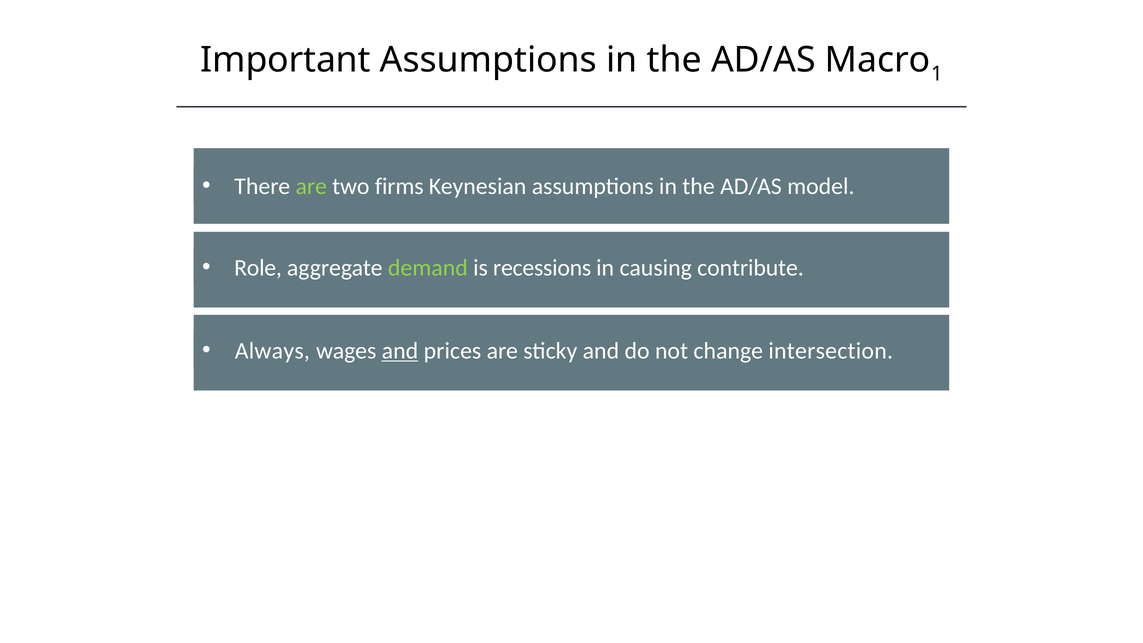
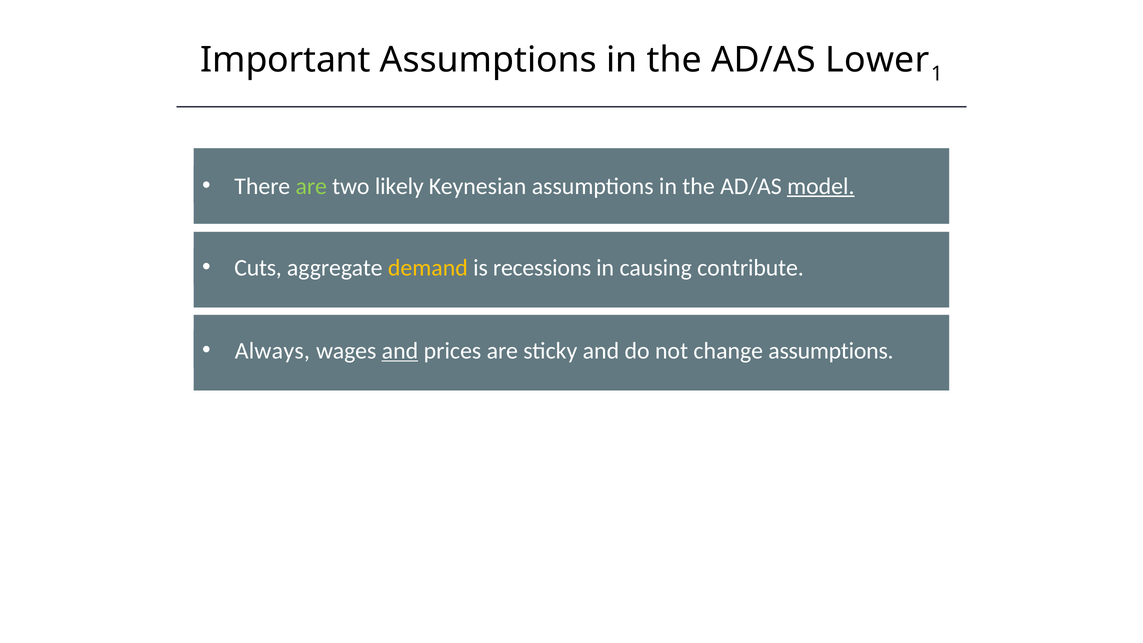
Macro: Macro -> Lower (877, 60)
firms: firms -> likely (399, 186)
model underline: none -> present (821, 186)
Role: Role -> Cuts (258, 268)
demand colour: light green -> yellow (428, 268)
change intersection: intersection -> assumptions (831, 351)
